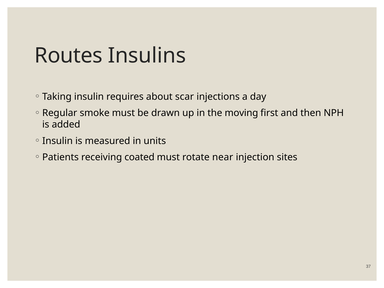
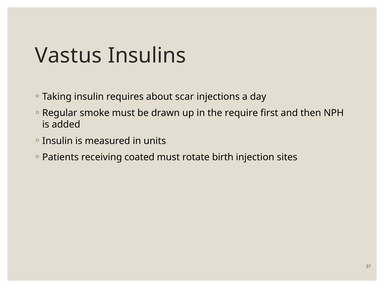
Routes: Routes -> Vastus (68, 56)
moving: moving -> require (241, 113)
near: near -> birth (223, 157)
